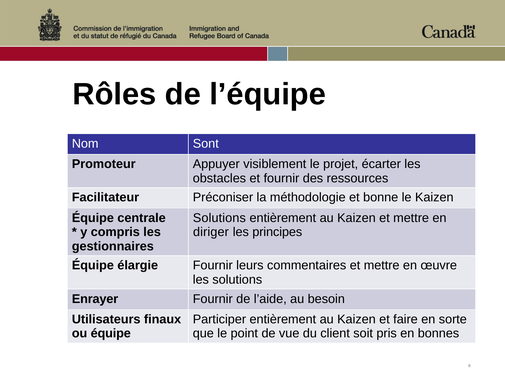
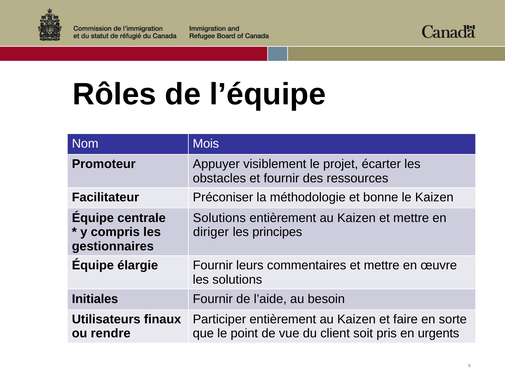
Sont: Sont -> Mois (206, 144)
Enrayer: Enrayer -> Initiales (95, 299)
ou équipe: équipe -> rendre (111, 333)
bonnes: bonnes -> urgents (439, 333)
